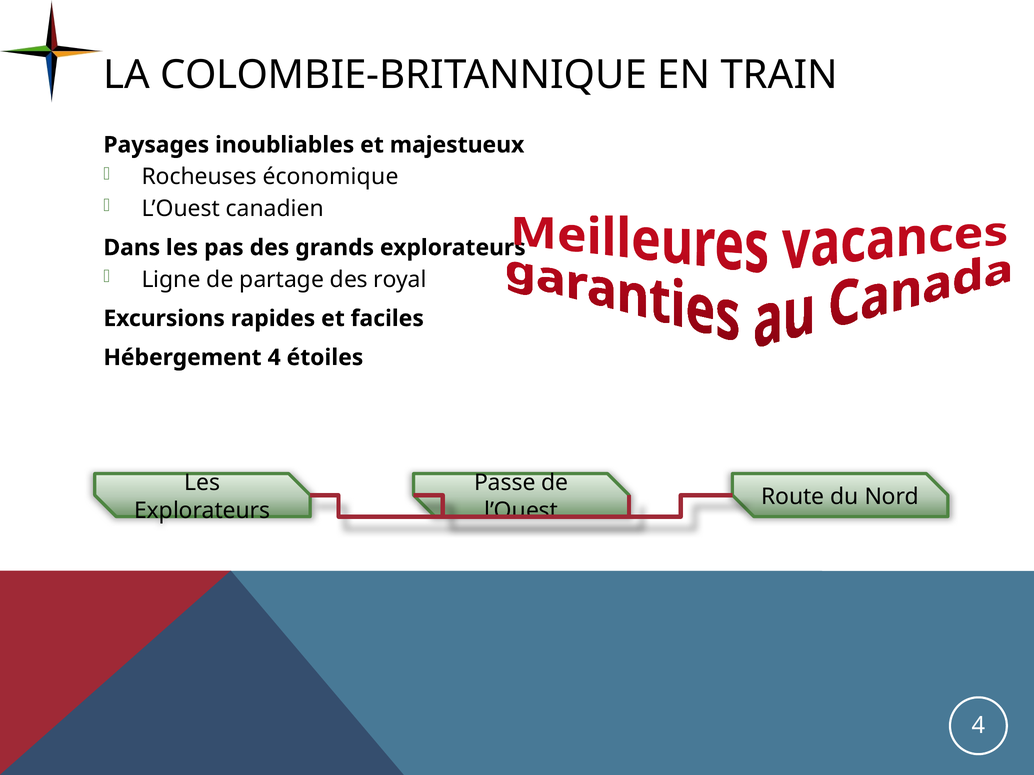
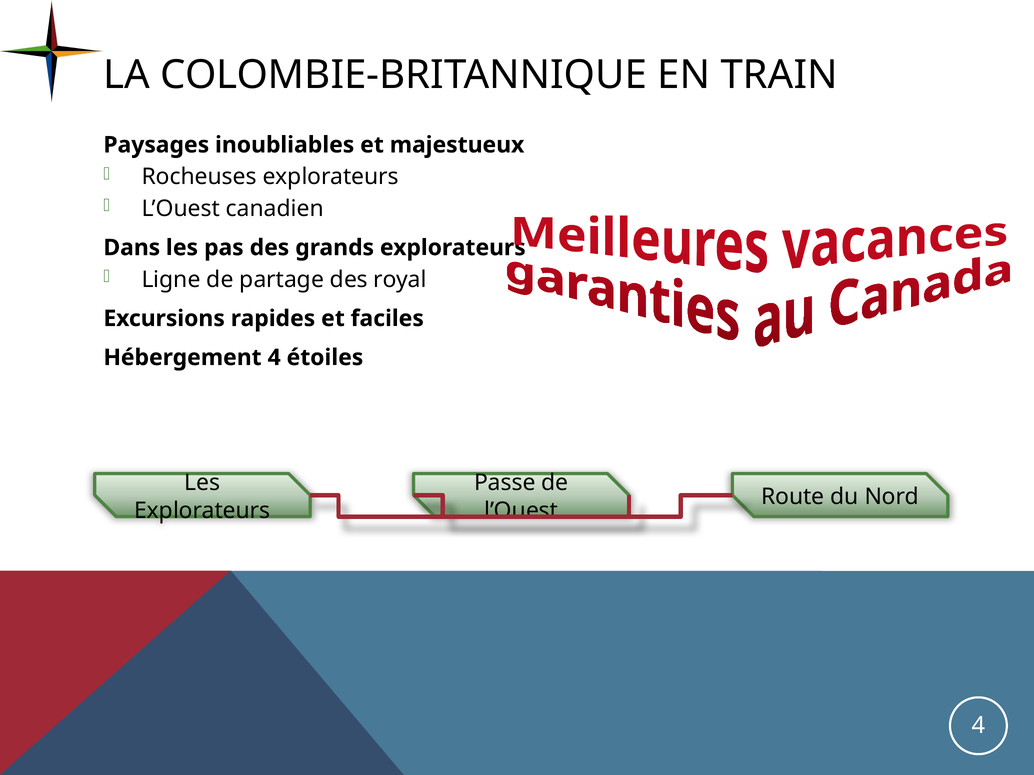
Rocheuses économique: économique -> explorateurs (331, 177)
